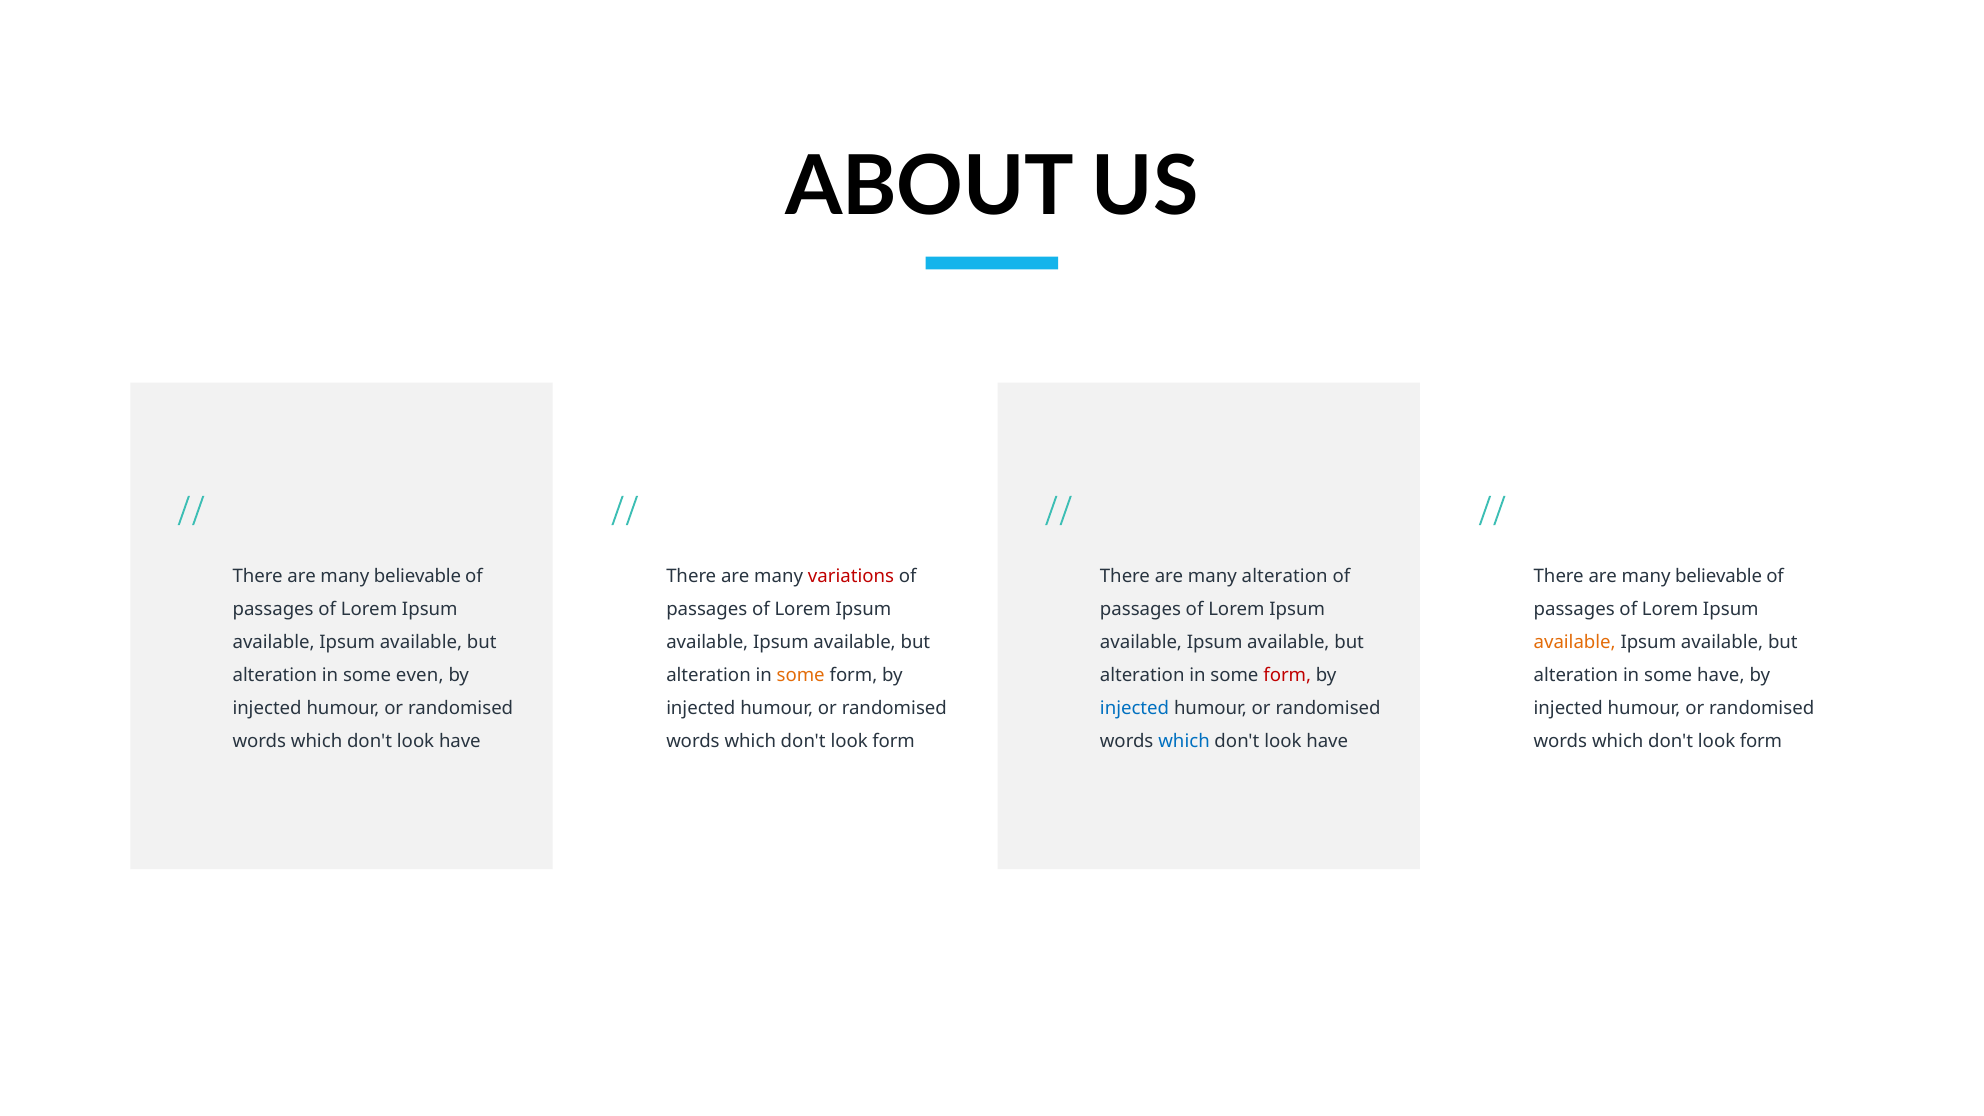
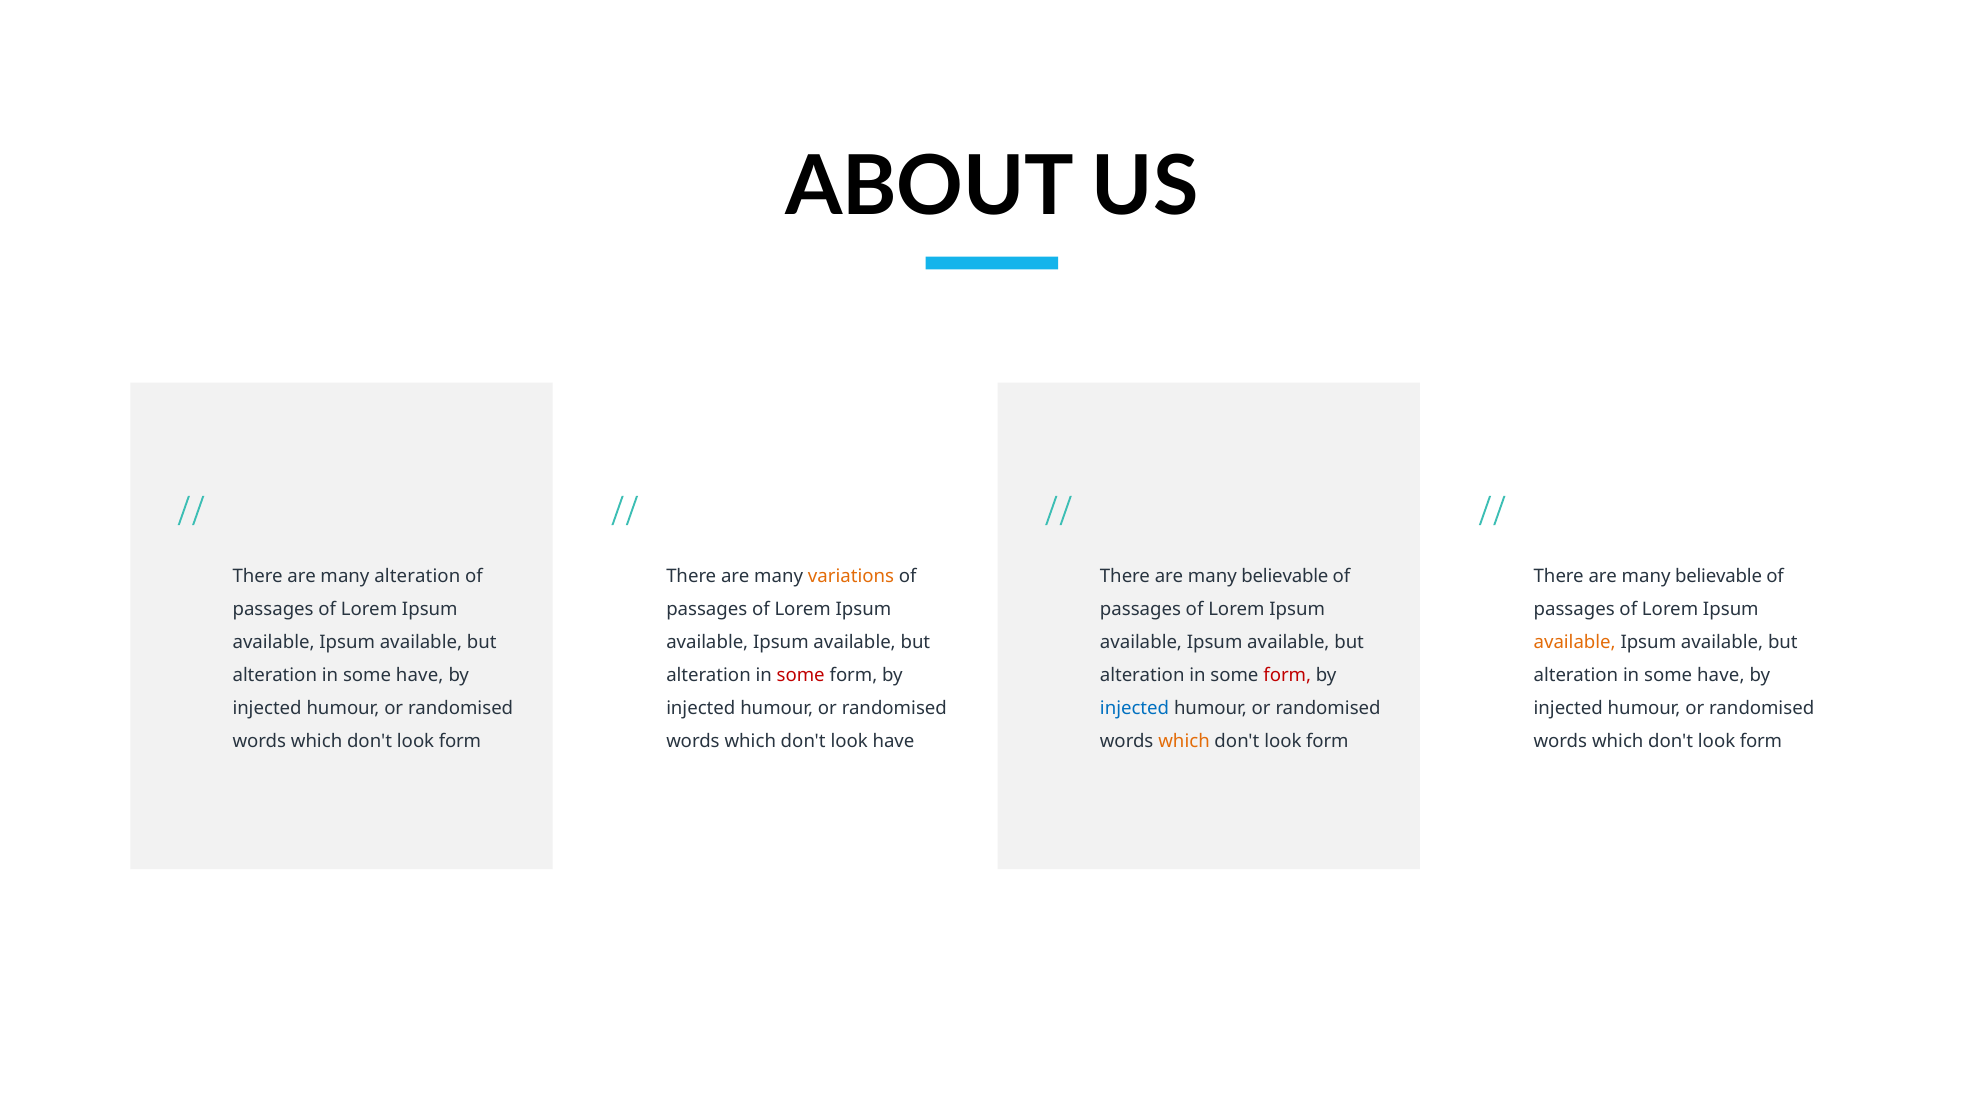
believable: believable -> alteration (417, 576)
variations colour: red -> orange (851, 576)
alteration: alteration -> believable (1285, 576)
even: even -> have (420, 675)
some colour: orange -> red (801, 675)
have: have -> form (460, 741)
form: form -> have (894, 741)
which colour: blue -> orange (1184, 741)
have: have -> form (1327, 741)
